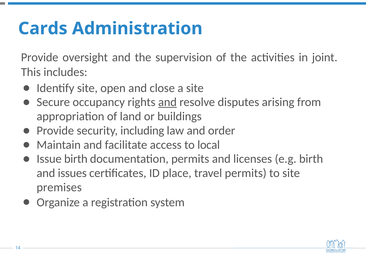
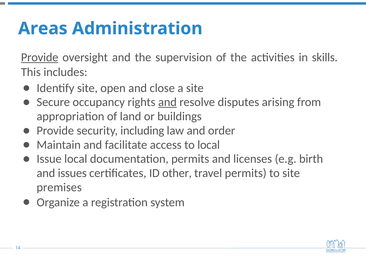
Cards: Cards -> Areas (43, 28)
Provide underline: none -> present (40, 57)
joint: joint -> skills (325, 57)
Issue birth: birth -> local (76, 159)
place: place -> other (177, 173)
